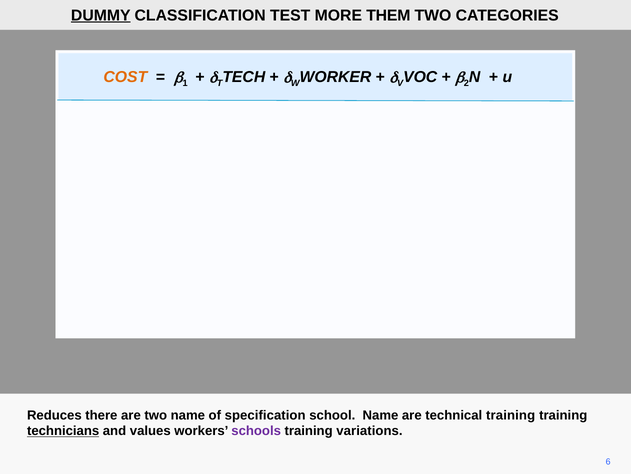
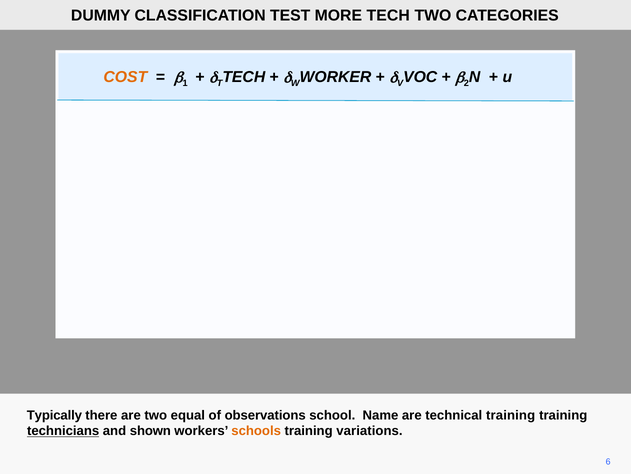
DUMMY underline: present -> none (101, 15)
MORE THEM: THEM -> TECH (388, 15)
Reduces: Reduces -> Typically (54, 415)
two name: name -> equal (188, 415)
specification: specification -> observations (265, 415)
values: values -> shown (150, 430)
schools colour: purple -> orange (256, 430)
